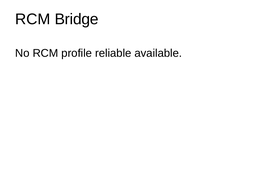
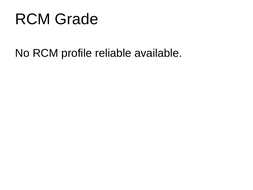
Bridge: Bridge -> Grade (76, 19)
